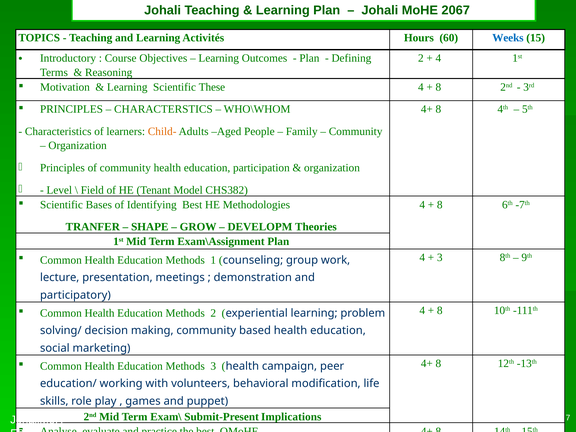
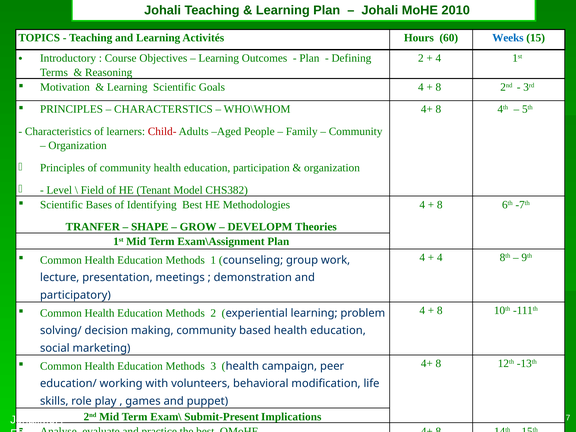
2067: 2067 -> 2010 (456, 10)
These: These -> Goals (212, 87)
Child- colour: orange -> red (162, 131)
3: 3 -> 4 (440, 258)
